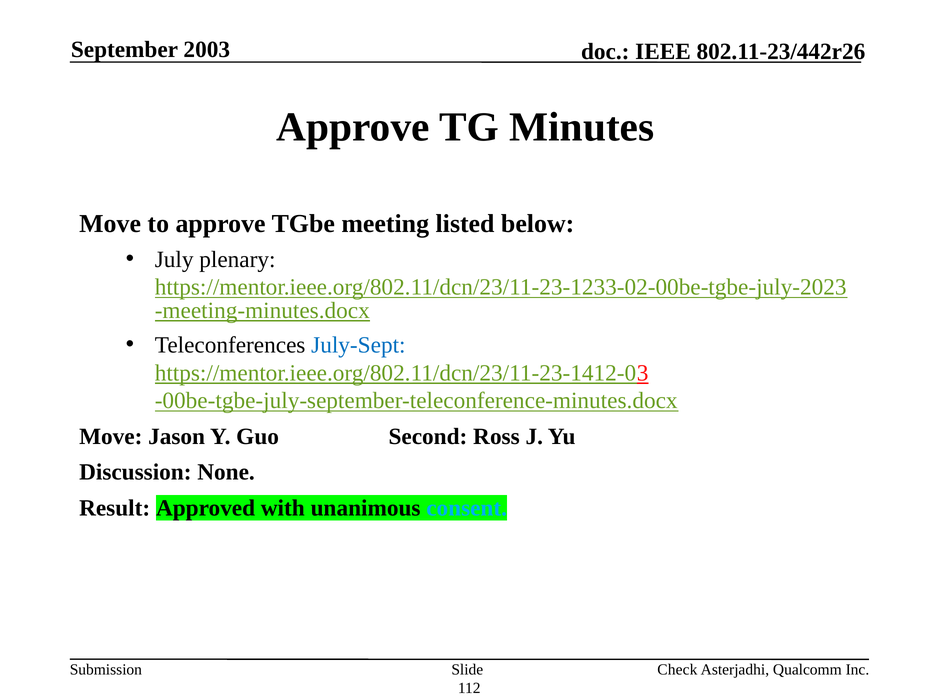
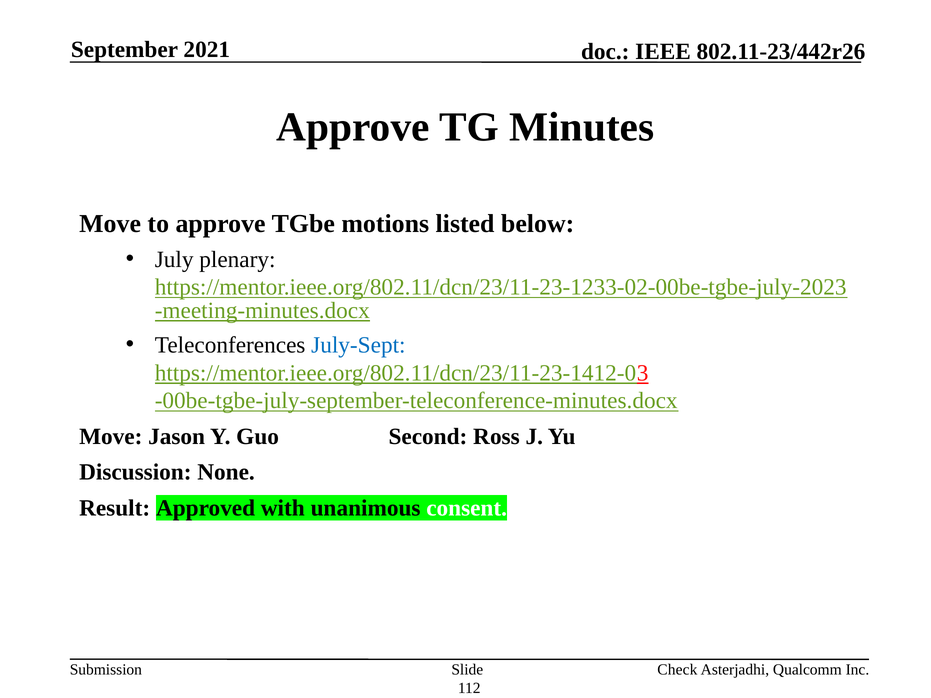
2003: 2003 -> 2021 (207, 49)
meeting: meeting -> motions (385, 224)
consent colour: light blue -> white (467, 508)
